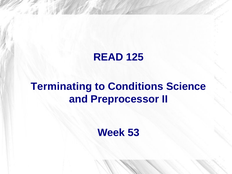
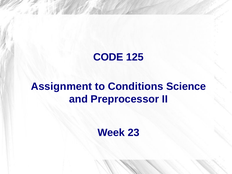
READ: READ -> CODE (108, 57)
Terminating: Terminating -> Assignment (61, 86)
53: 53 -> 23 (134, 133)
